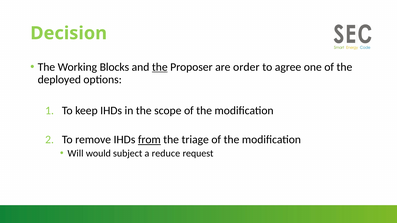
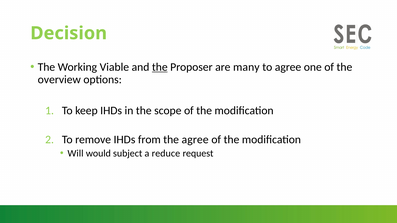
Blocks: Blocks -> Viable (114, 67)
order: order -> many (246, 67)
deployed: deployed -> overview (59, 80)
from underline: present -> none (149, 140)
the triage: triage -> agree (195, 140)
